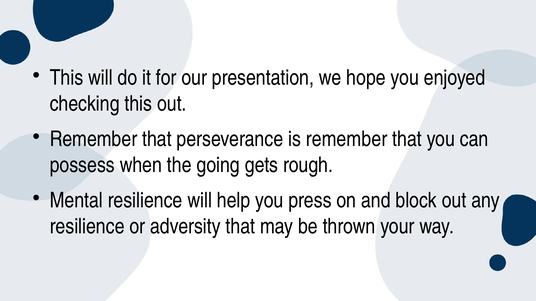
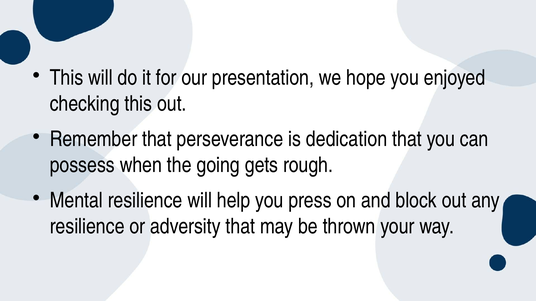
is remember: remember -> dedication (347, 139)
